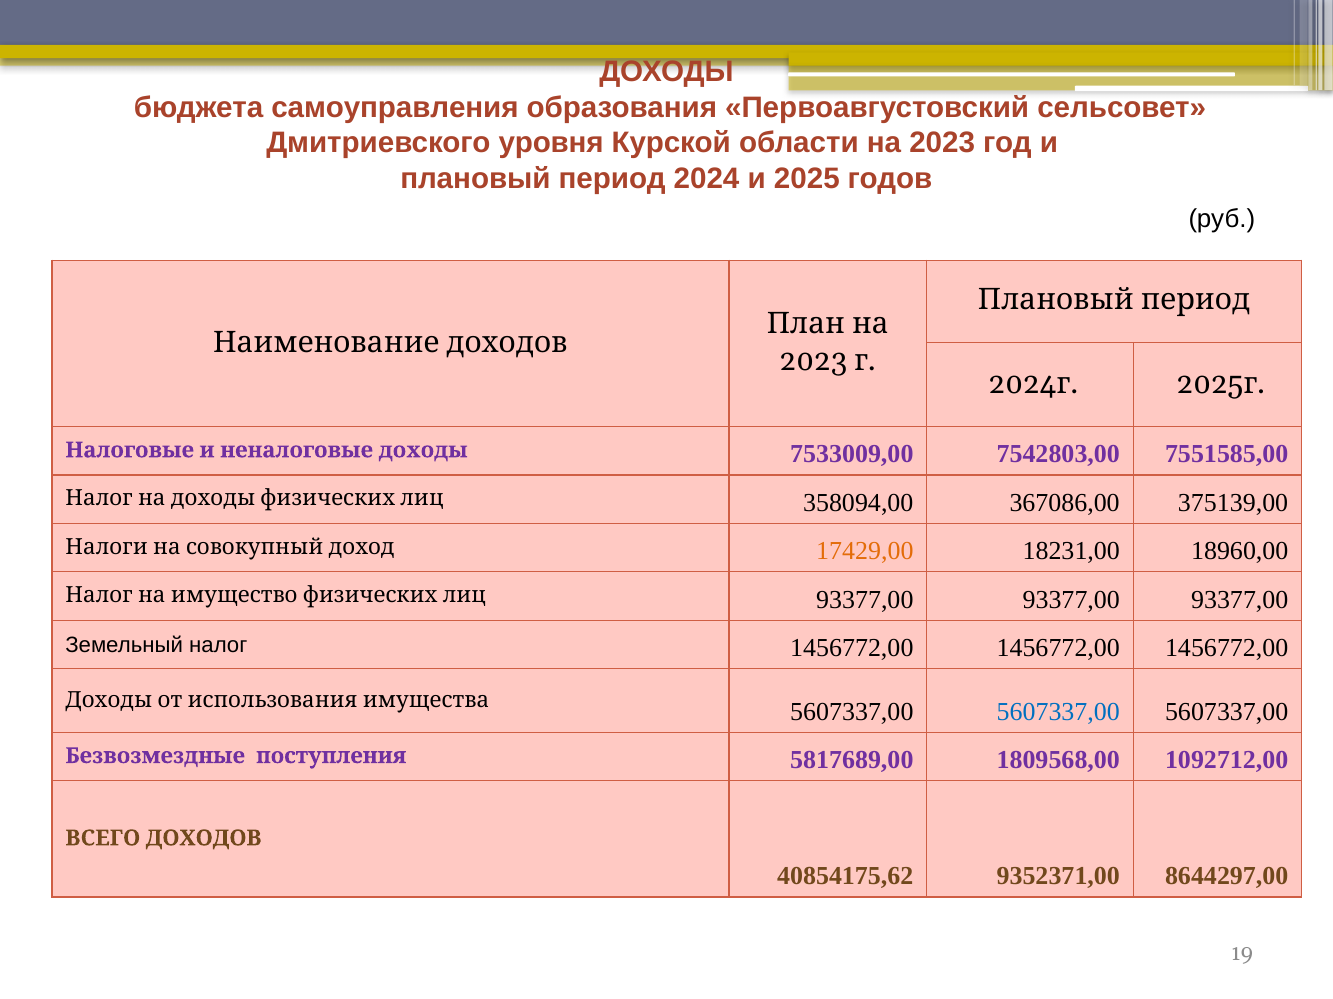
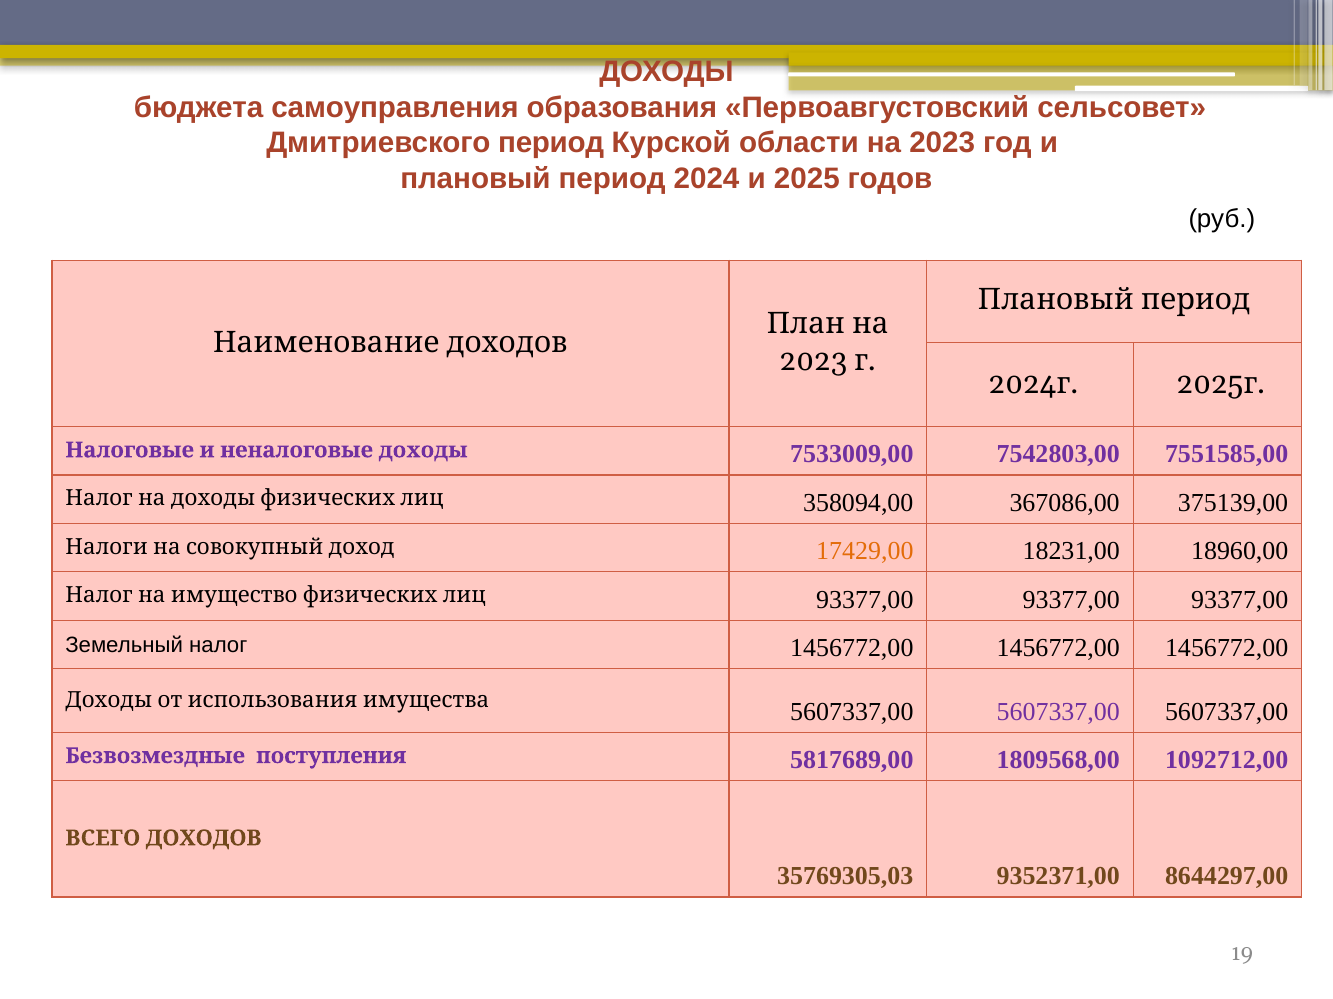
Дмитриевского уровня: уровня -> период (551, 143)
5607337,00 colour: blue -> purple (1058, 712)
40854175,62: 40854175,62 -> 35769305,03 (845, 877)
